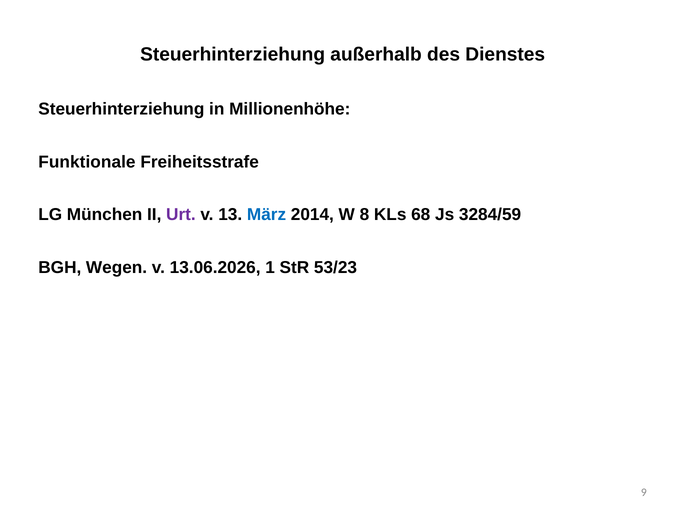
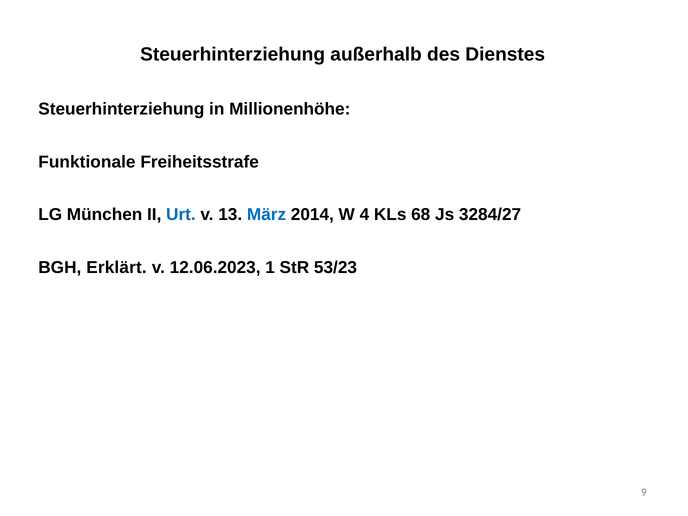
Urt colour: purple -> blue (181, 215)
8: 8 -> 4 (364, 215)
3284/59: 3284/59 -> 3284/27 (490, 215)
Wegen: Wegen -> Erklärt (116, 268)
13.06.2026: 13.06.2026 -> 12.06.2023 (215, 268)
